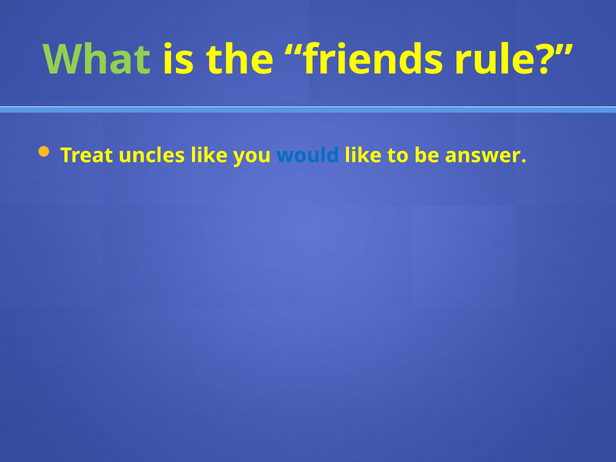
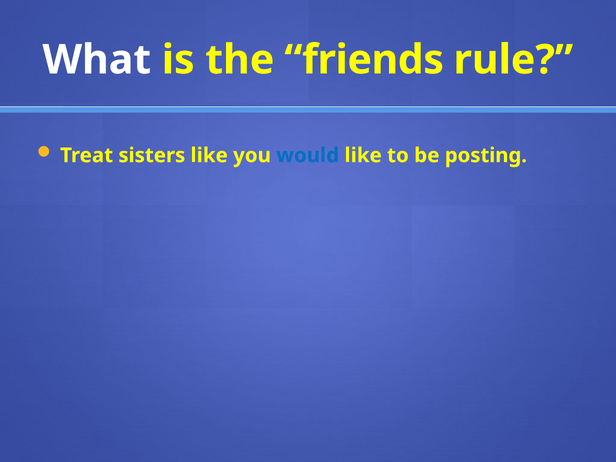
What colour: light green -> white (97, 60)
uncles: uncles -> sisters (152, 155)
answer: answer -> posting (486, 155)
